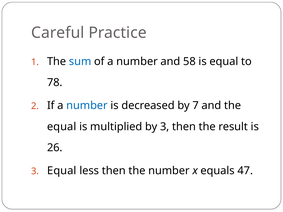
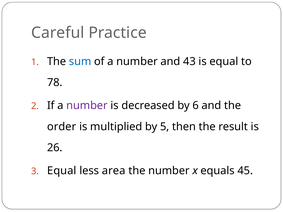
58: 58 -> 43 (189, 62)
number colour: blue -> purple (87, 106)
7: 7 -> 6 (196, 106)
equal: equal -> order (62, 127)
by 3: 3 -> 5 (165, 127)
less then: then -> area (114, 171)
47: 47 -> 45 (245, 171)
